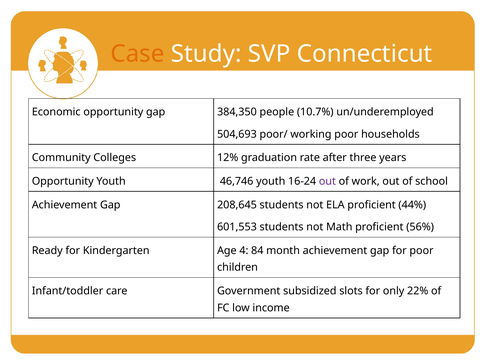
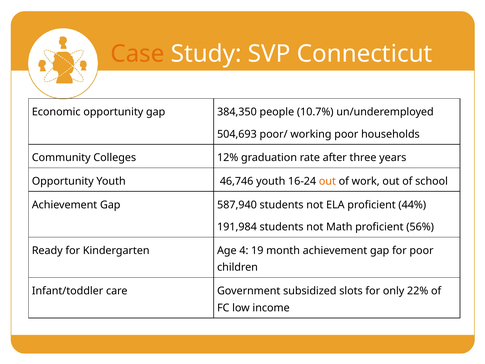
out colour: purple -> orange (327, 181)
208,645: 208,645 -> 587,940 (237, 205)
601,553: 601,553 -> 191,984 (237, 227)
84: 84 -> 19 (257, 250)
